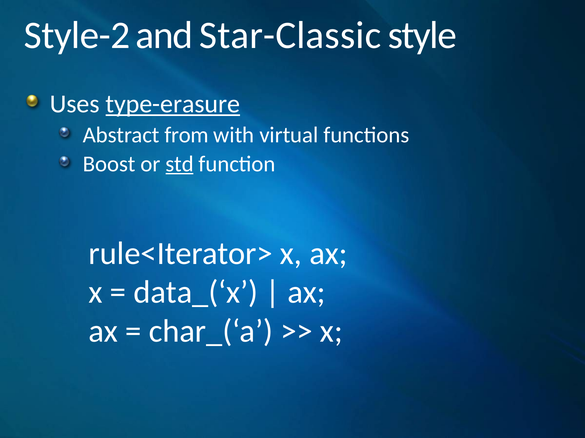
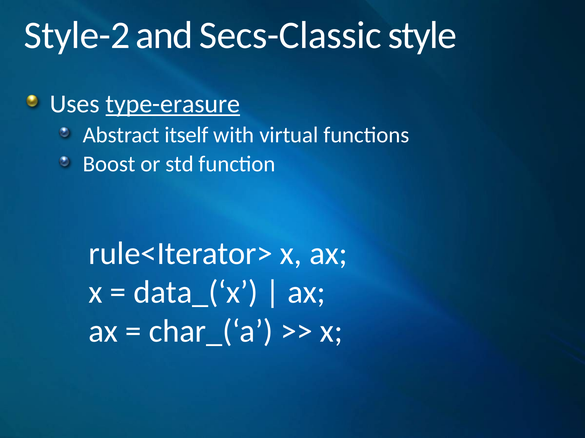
Star-Classic: Star-Classic -> Secs-Classic (290, 36)
from: from -> itself (187, 135)
std underline: present -> none (180, 164)
